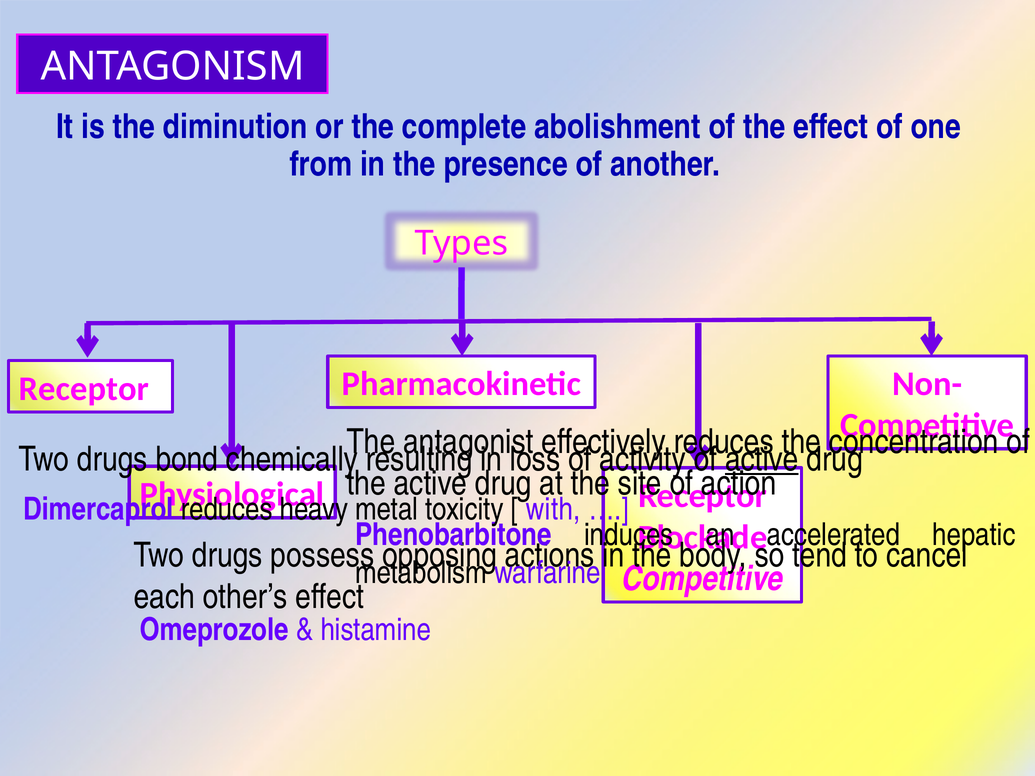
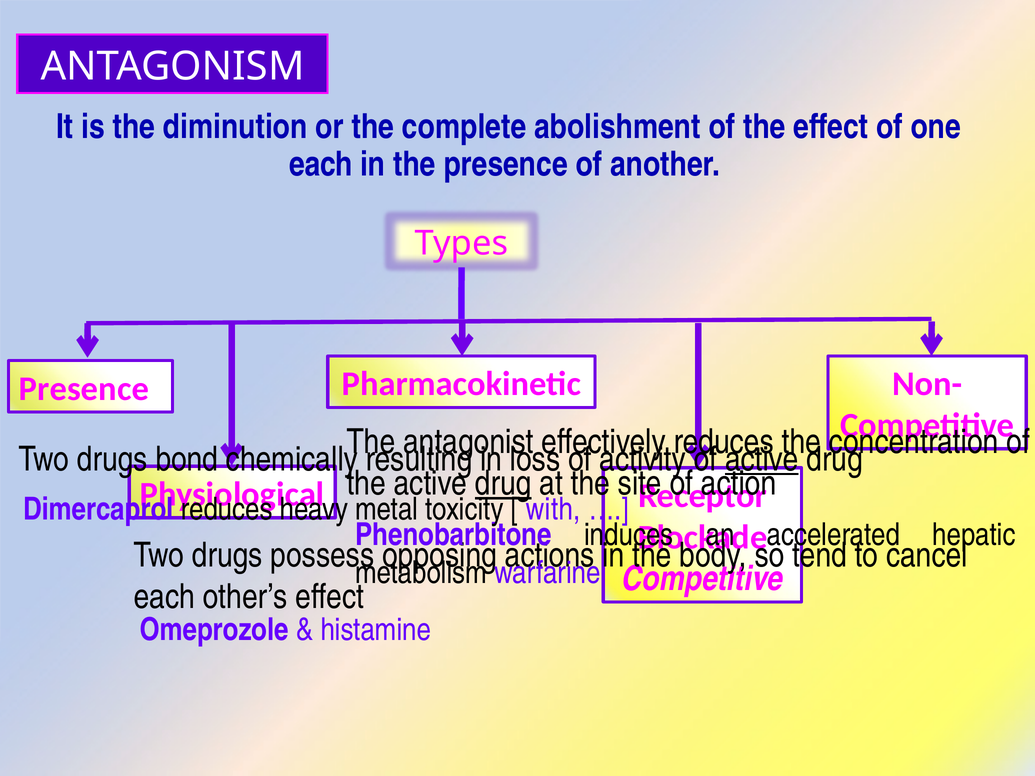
from: from -> each (321, 164)
Receptor: Receptor -> Presence (84, 389)
drug underline: none -> present (503, 484)
